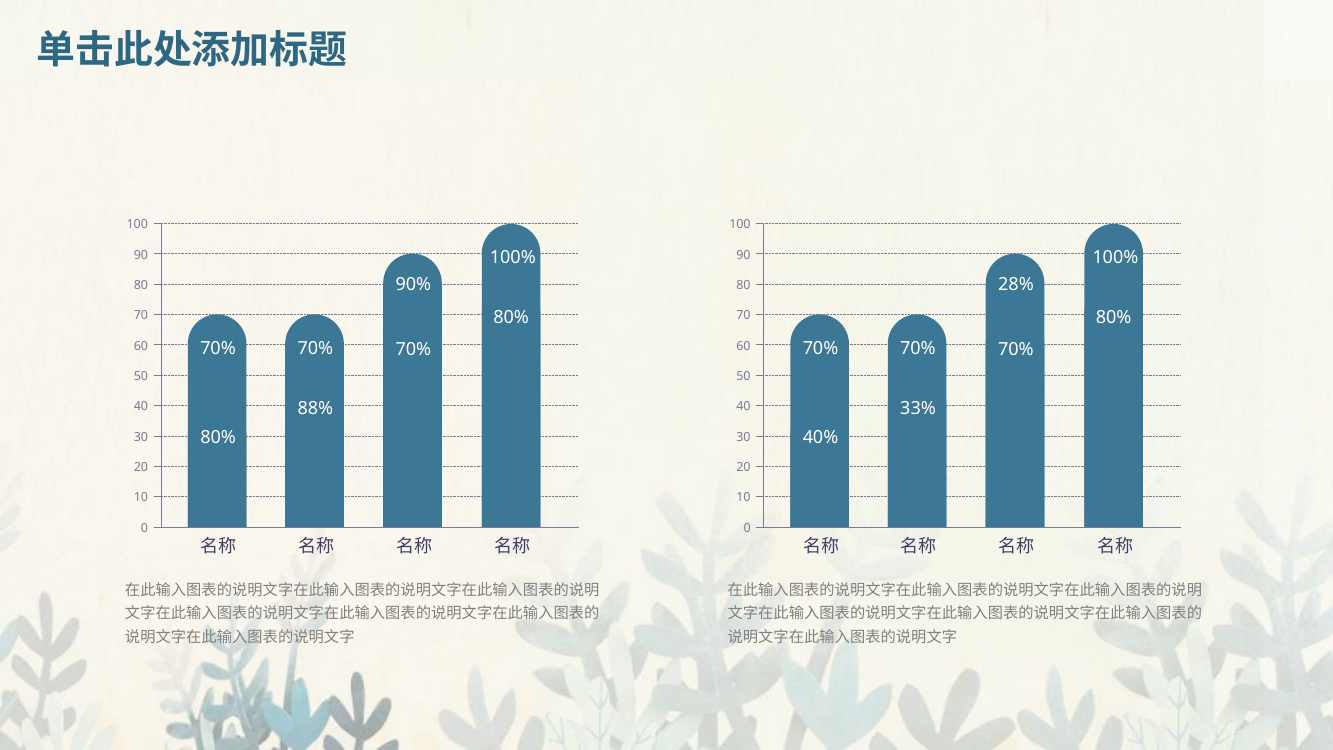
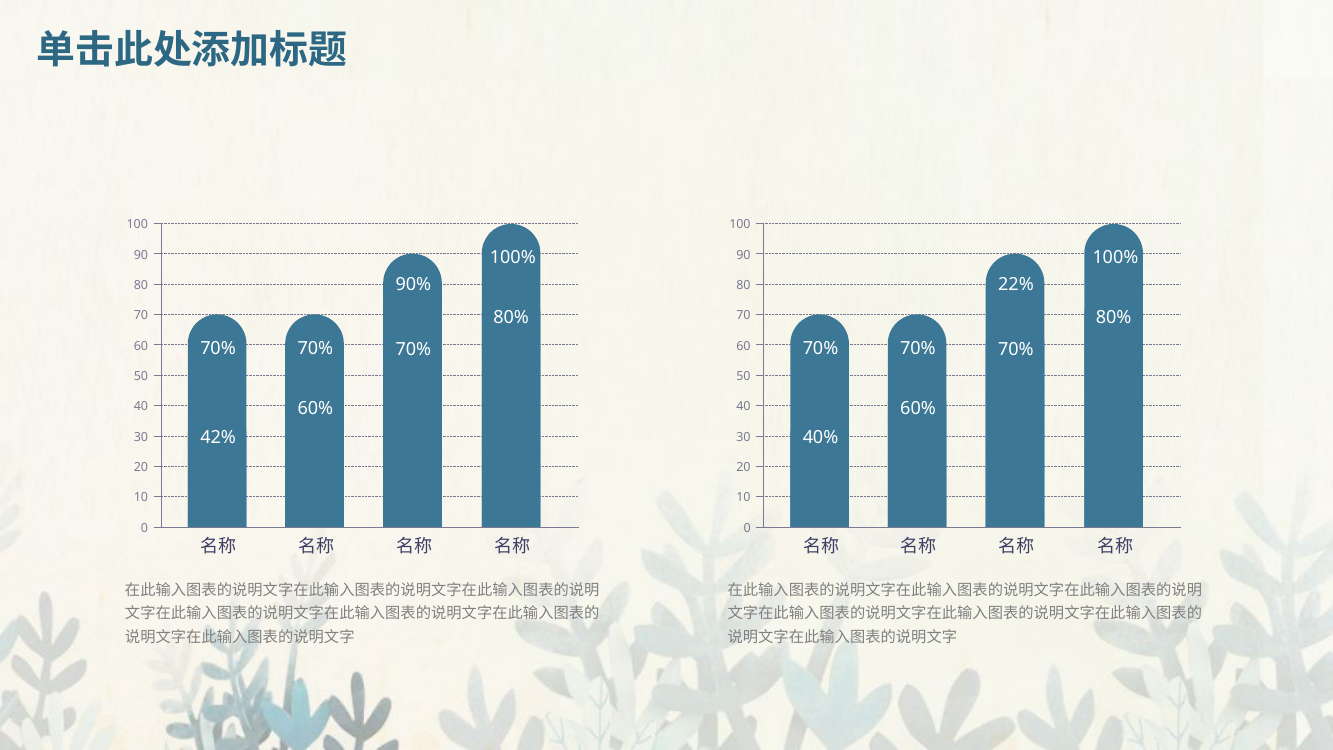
28%: 28% -> 22% (1016, 284)
88%: 88% -> 60% (315, 409)
33%: 33% -> 60% (918, 409)
80%: 80% -> 42% (218, 437)
